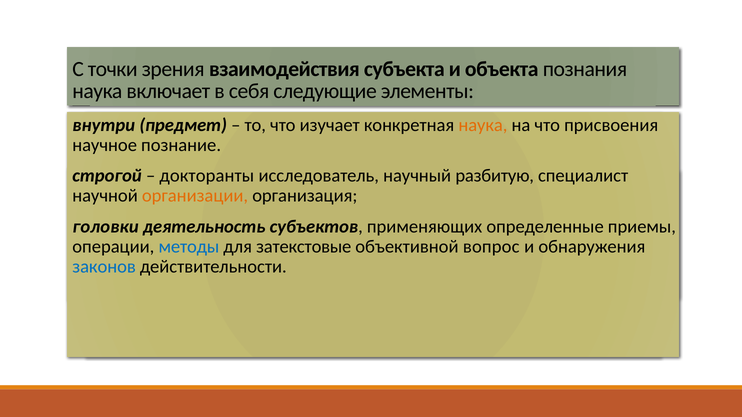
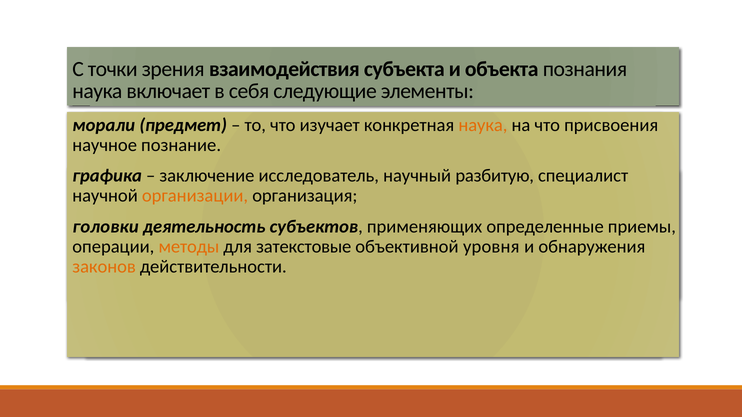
внутри: внутри -> морали (104, 125)
строгой: строгой -> графика (107, 176)
докторанты: докторанты -> заключение (207, 176)
методы colour: blue -> orange (189, 247)
вопрос: вопрос -> уровня (491, 247)
законов colour: blue -> orange (104, 267)
